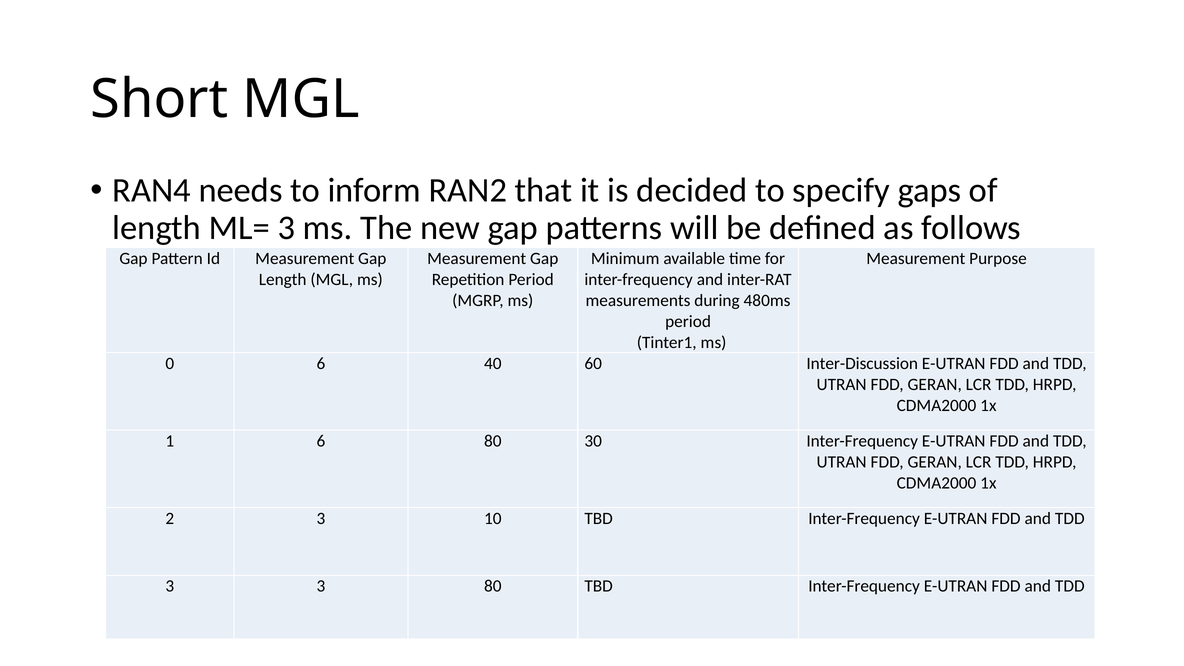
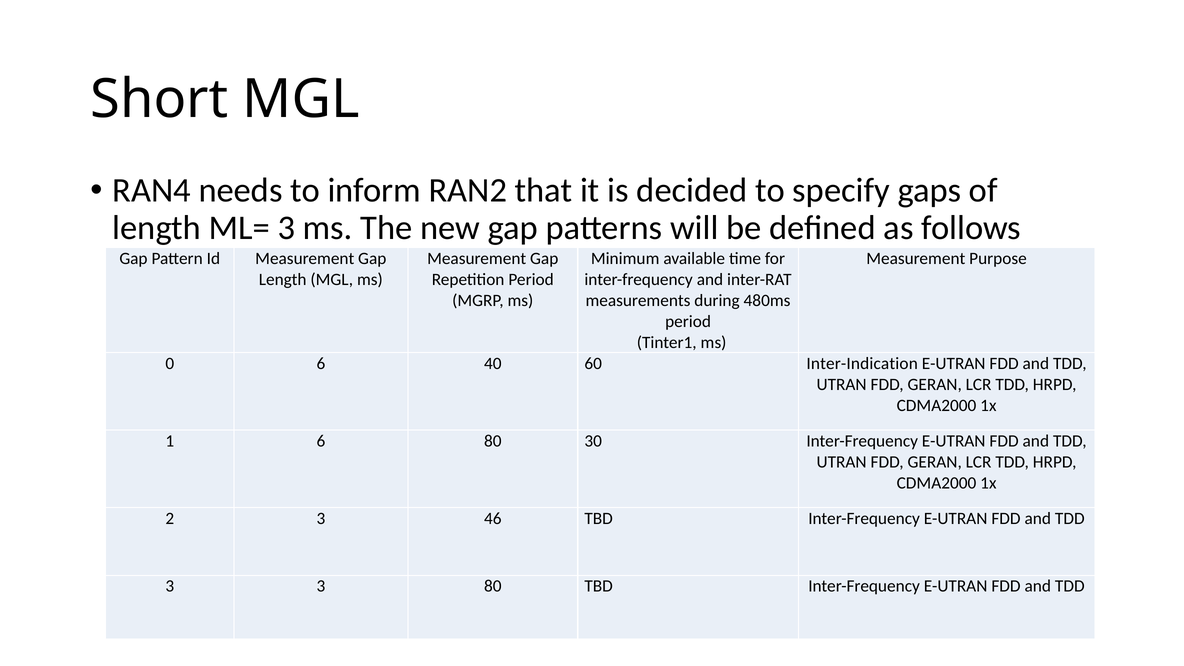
Inter-Discussion: Inter-Discussion -> Inter-Indication (862, 363)
10: 10 -> 46 (493, 518)
